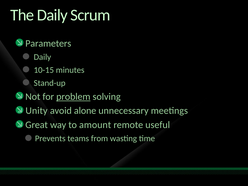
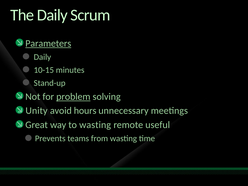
Parameters underline: none -> present (48, 43)
alone: alone -> hours (85, 111)
to amount: amount -> wasting (95, 125)
